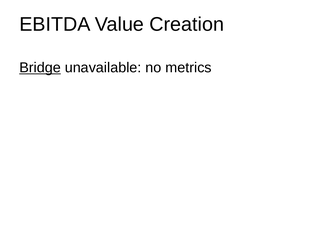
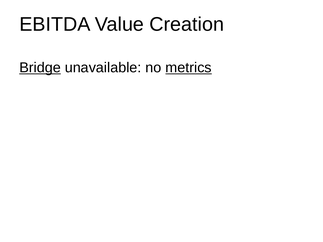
metrics underline: none -> present (189, 68)
